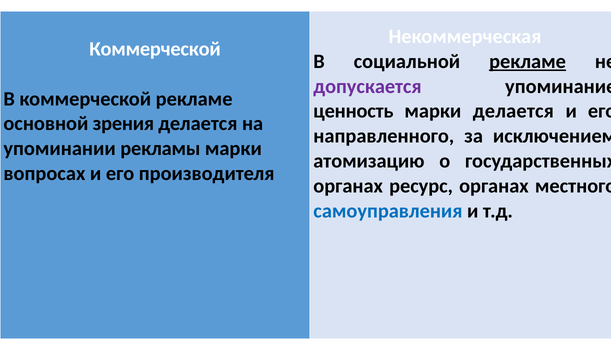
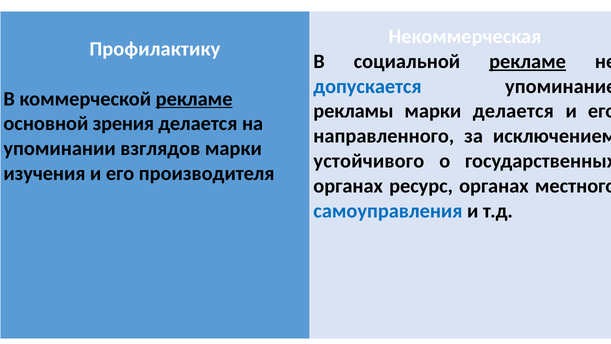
Коммерческой: Коммерческой -> Профилактику (155, 49)
допускается colour: purple -> blue (367, 86)
рекламе underline: none -> present (194, 99)
ценность: ценность -> рекламы (353, 111)
рекламы: рекламы -> взглядов (160, 148)
атомизацию: атомизацию -> устойчивого (369, 161)
вопросах: вопросах -> изучения (44, 173)
